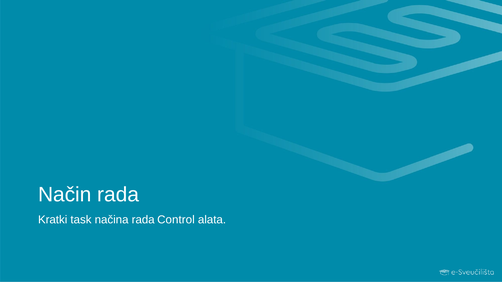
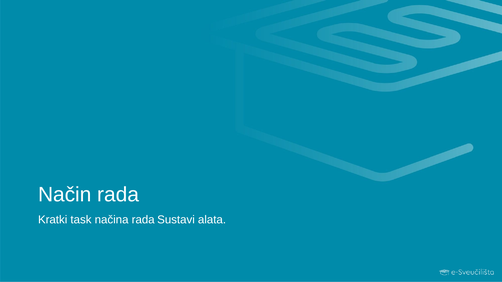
Control: Control -> Sustavi (176, 220)
